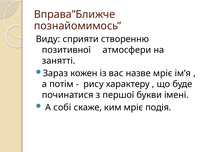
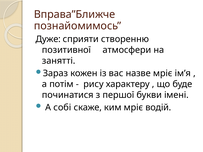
Виду: Виду -> Дуже (48, 39)
подія: подія -> водій (158, 108)
